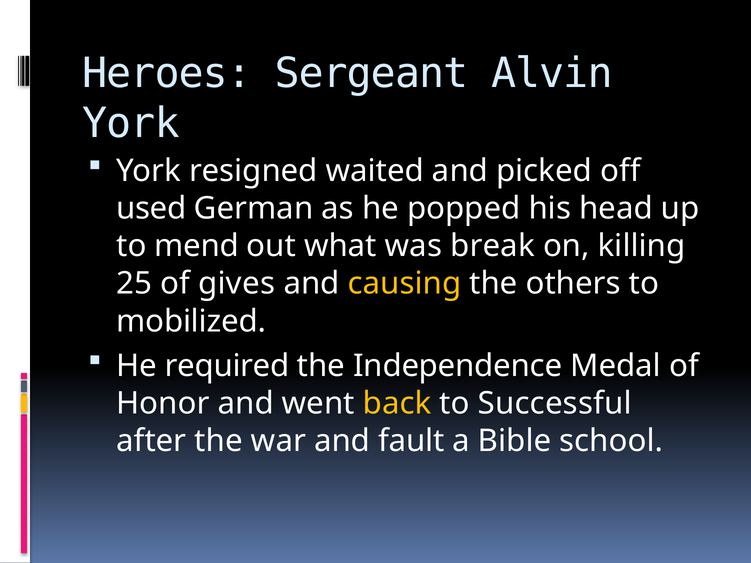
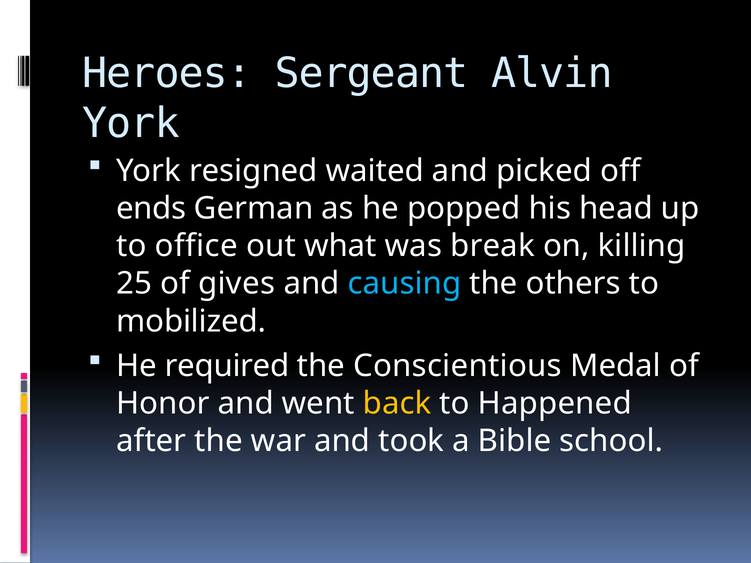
used: used -> ends (151, 209)
mend: mend -> office (196, 246)
causing colour: yellow -> light blue (405, 284)
Independence: Independence -> Conscientious (457, 366)
Successful: Successful -> Happened (555, 404)
fault: fault -> took (411, 441)
